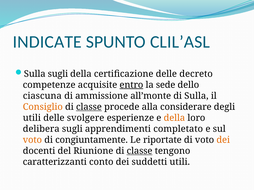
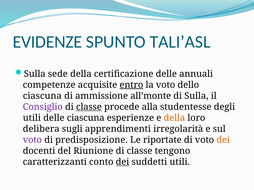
INDICATE: INDICATE -> EVIDENZE (47, 42)
CLIL’ASL: CLIL’ASL -> TALI’ASL (180, 42)
Sulla sugli: sugli -> sede (58, 74)
decreto: decreto -> annuali (196, 74)
la sede: sede -> voto (166, 85)
Consiglio colour: orange -> purple (43, 107)
considerare: considerare -> studentesse (186, 107)
delle svolgere: svolgere -> ciascuna (86, 118)
completato: completato -> irregolarità (178, 129)
voto colour: orange -> purple (32, 140)
congiuntamente: congiuntamente -> predisposizione (91, 140)
classe underline: present -> none (140, 151)
dei underline: none -> present (122, 162)
